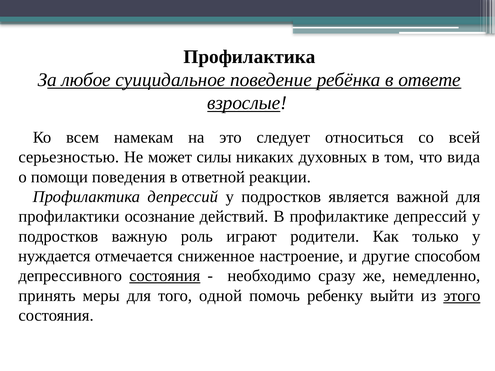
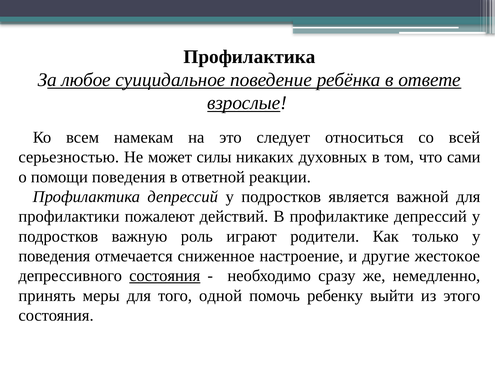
вида: вида -> сами (464, 157)
осознание: осознание -> пожалеют (160, 217)
нуждается: нуждается -> поведения (54, 256)
способом: способом -> жестокое (447, 256)
этого underline: present -> none (462, 296)
